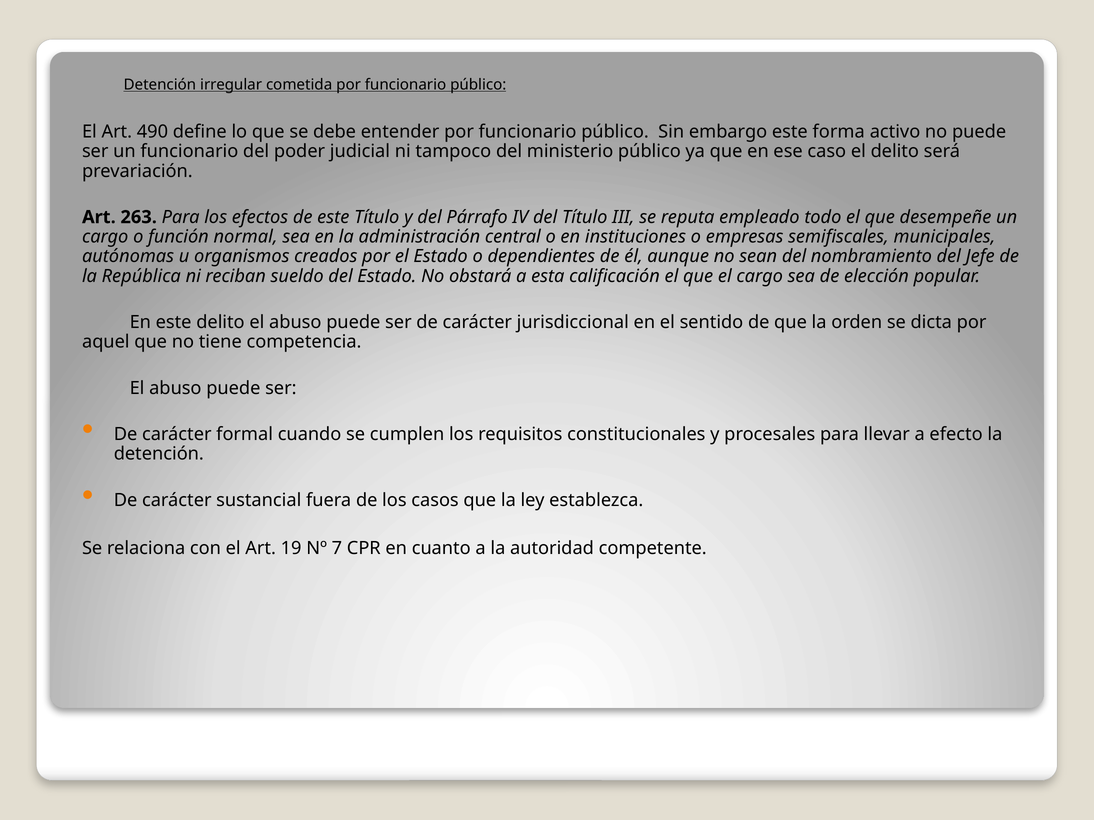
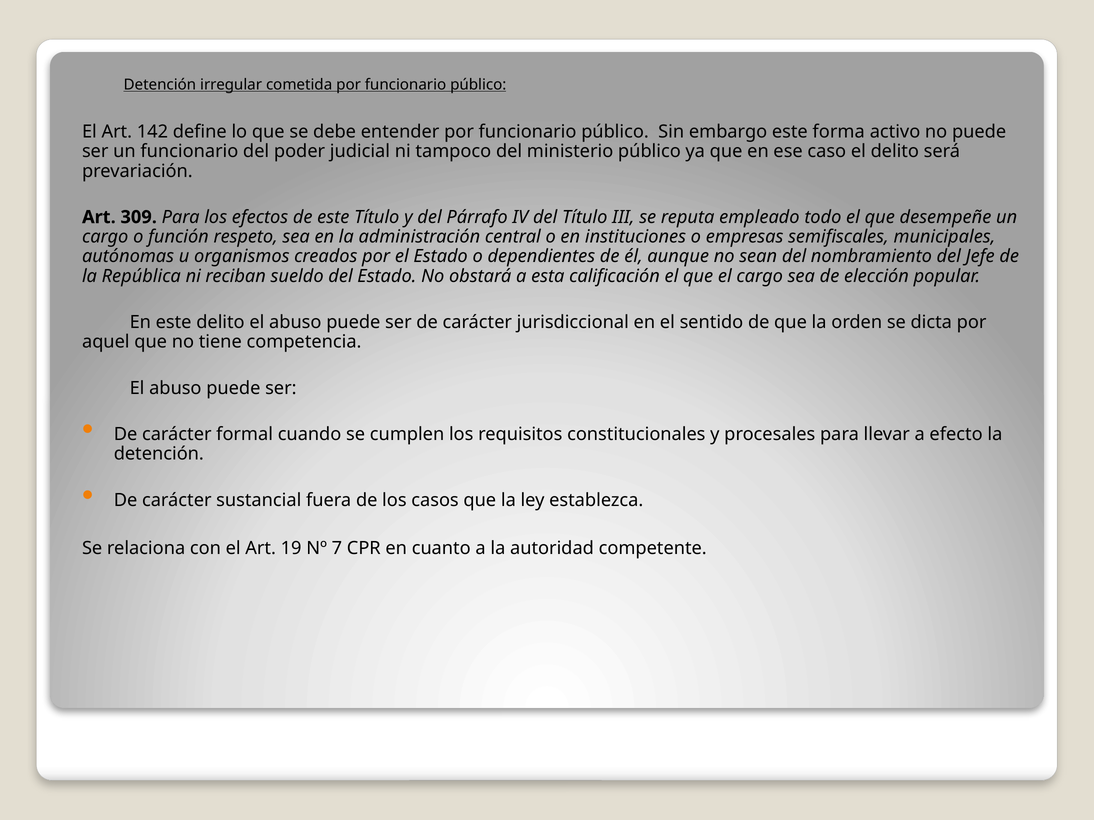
490: 490 -> 142 (152, 132)
263: 263 -> 309 (139, 217)
normal: normal -> respeto (246, 237)
